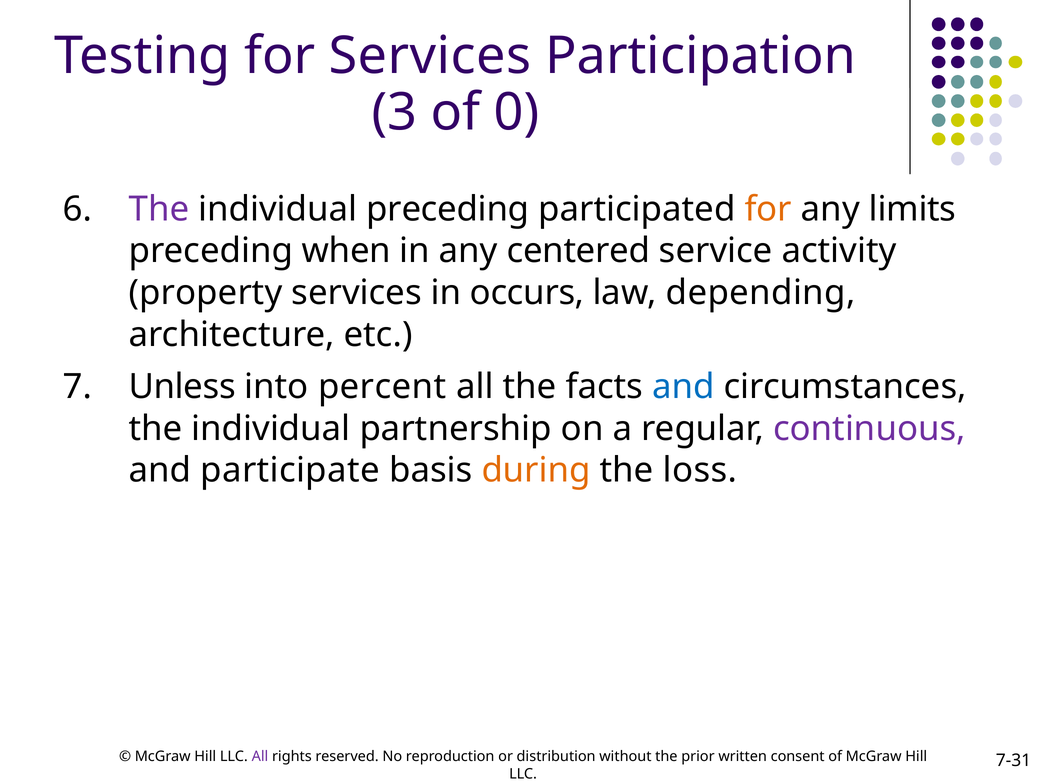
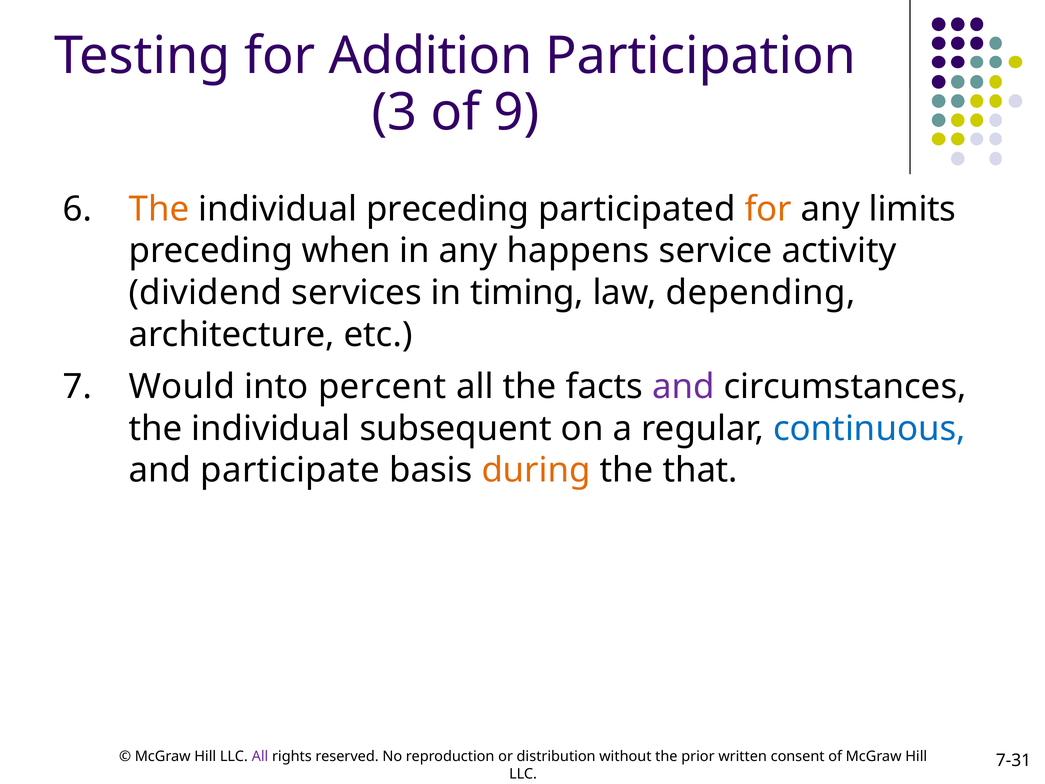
for Services: Services -> Addition (430, 56)
0: 0 -> 9 (517, 112)
The colour: purple -> orange (159, 209)
centered: centered -> happens (578, 251)
property: property -> dividend (205, 293)
occurs: occurs -> timing (527, 293)
Unless: Unless -> Would (182, 387)
and colour: blue -> purple (683, 387)
partnership: partnership -> subsequent (456, 429)
continuous colour: purple -> blue (869, 429)
loss: loss -> that (700, 470)
